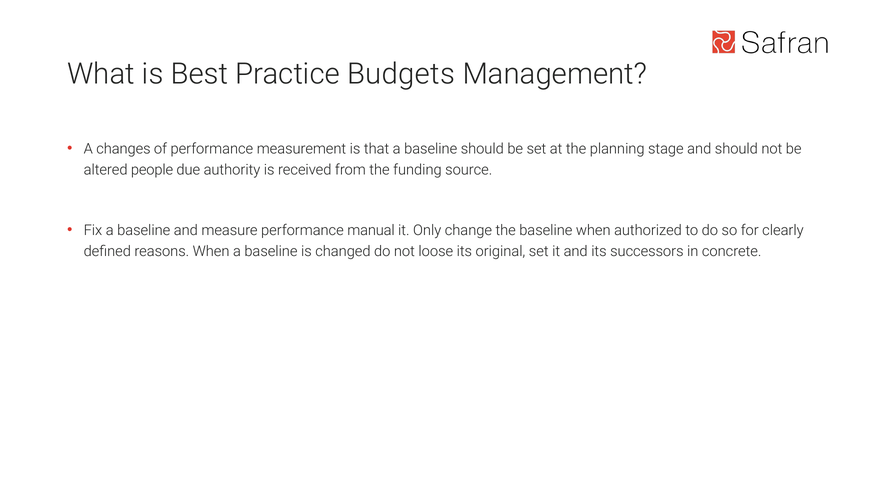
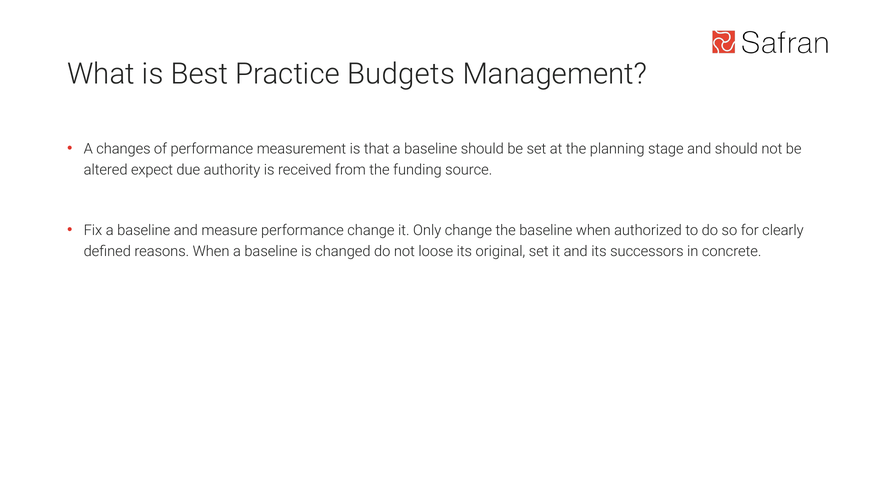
people: people -> expect (152, 170)
performance manual: manual -> change (371, 230)
